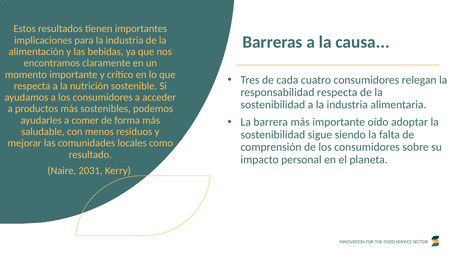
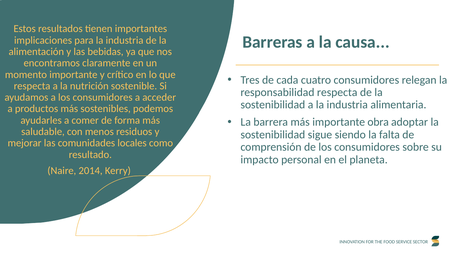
oído: oído -> obra (378, 122)
2031: 2031 -> 2014 (91, 170)
